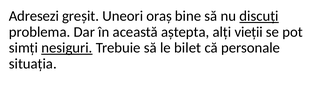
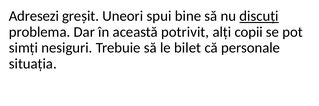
oraș: oraș -> spui (159, 16)
aștepta: aștepta -> potrivit (185, 32)
vieții: vieții -> copii (249, 32)
nesiguri underline: present -> none (67, 48)
